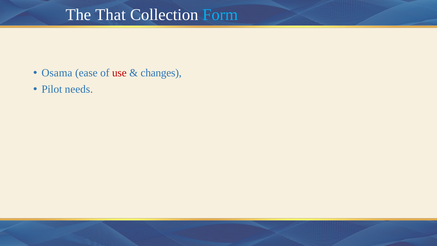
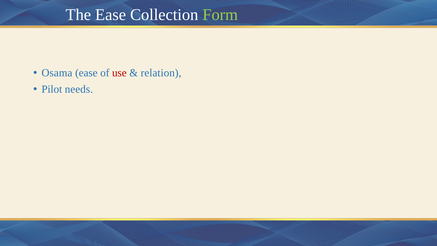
The That: That -> Ease (111, 15)
Form colour: light blue -> light green (220, 15)
changes: changes -> relation (161, 73)
